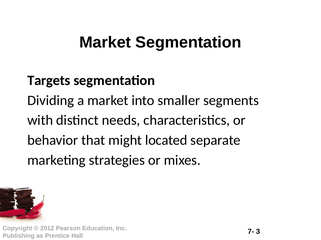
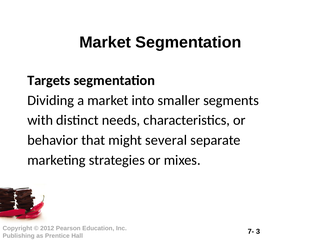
located: located -> several (166, 141)
